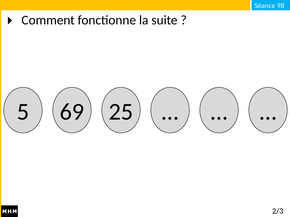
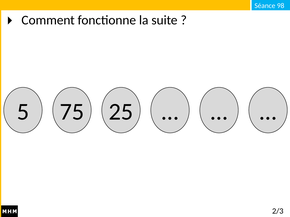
69: 69 -> 75 (72, 112)
